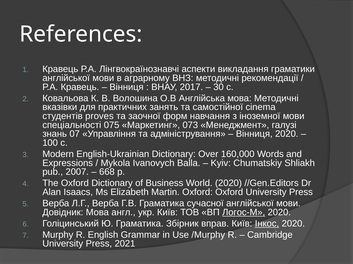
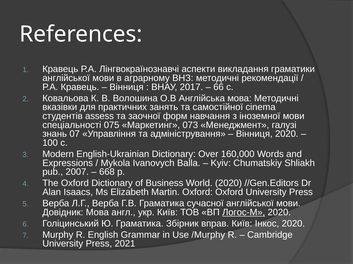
30: 30 -> 66 (219, 87)
proves: proves -> assess (100, 116)
Інкос underline: present -> none (267, 224)
